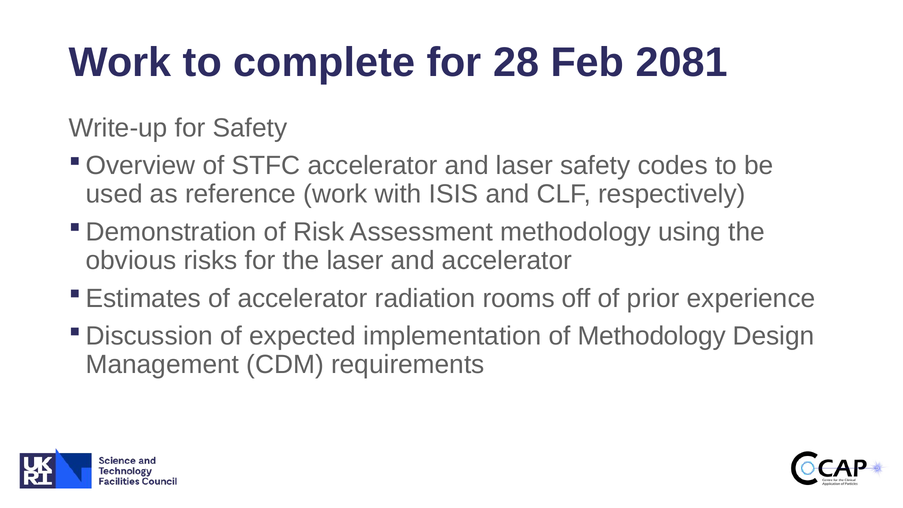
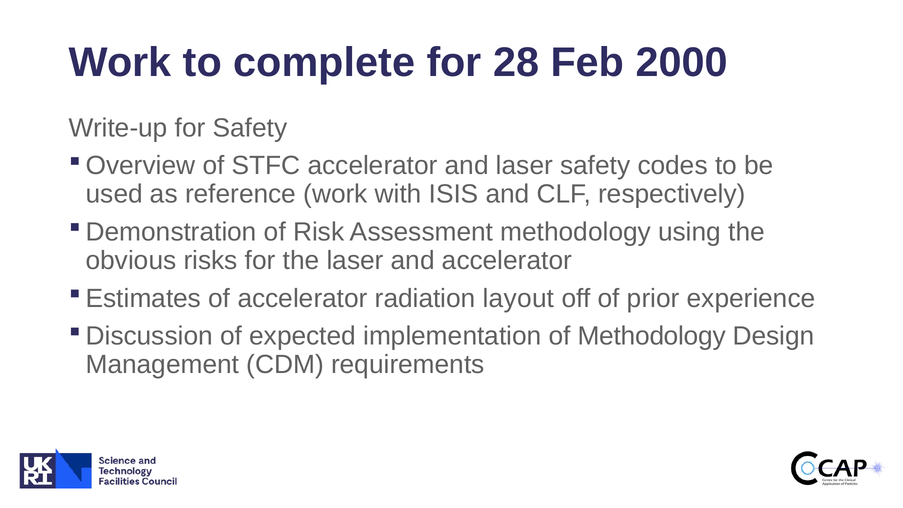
2081: 2081 -> 2000 (682, 63)
rooms: rooms -> layout (519, 298)
